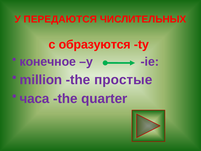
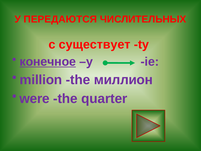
образуются: образуются -> существует (95, 44)
конечное underline: none -> present (48, 62)
простые: простые -> миллион (123, 80)
часа: часа -> were (35, 99)
